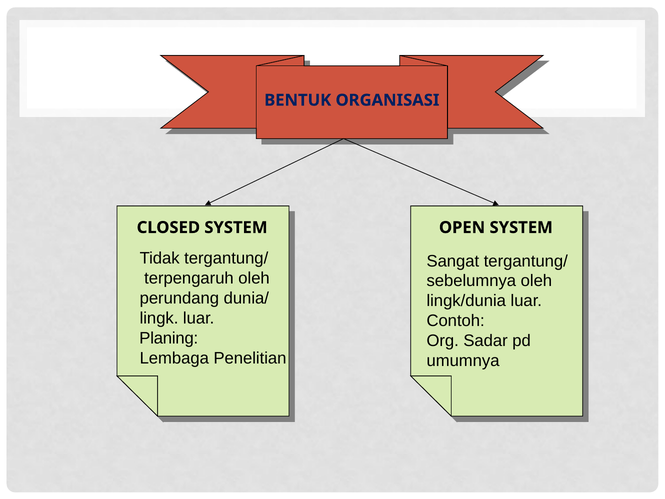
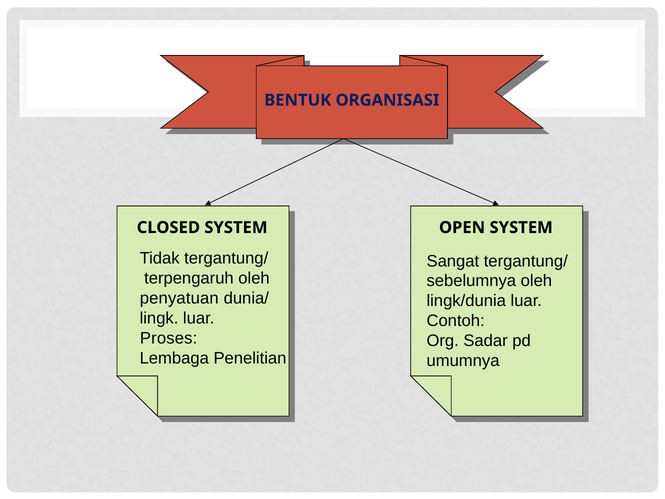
perundang: perundang -> penyatuan (179, 298)
Planing: Planing -> Proses (169, 338)
